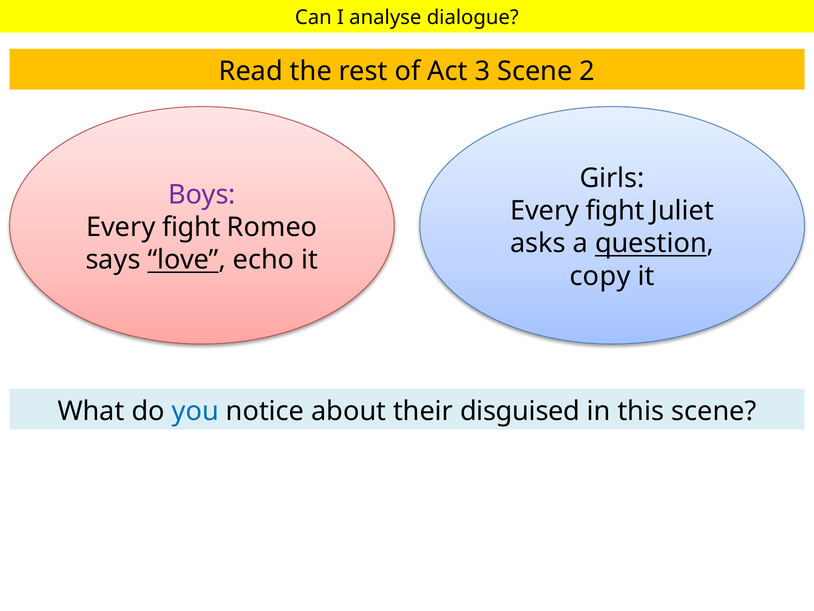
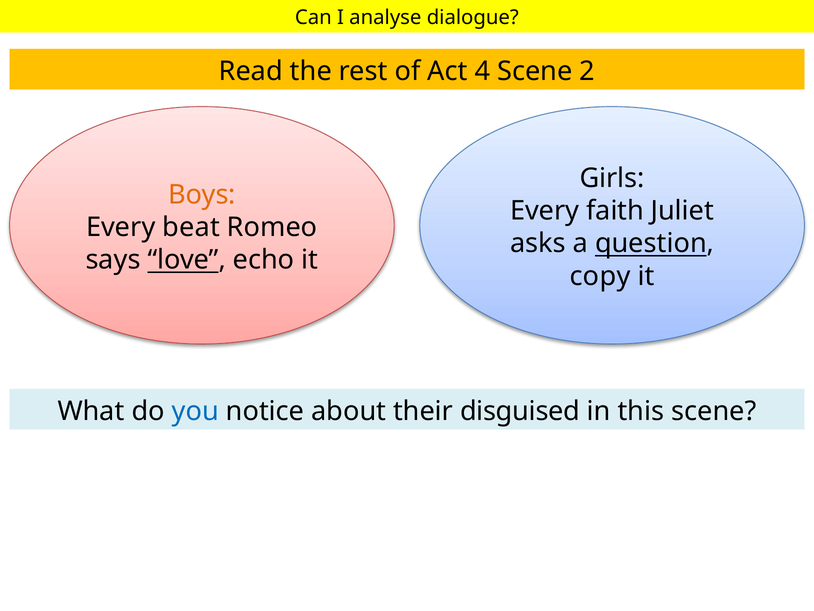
3: 3 -> 4 (482, 71)
Boys colour: purple -> orange (202, 194)
fight: fight -> faith (615, 211)
fight: fight -> beat (191, 227)
